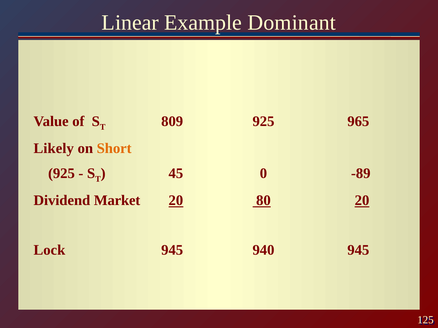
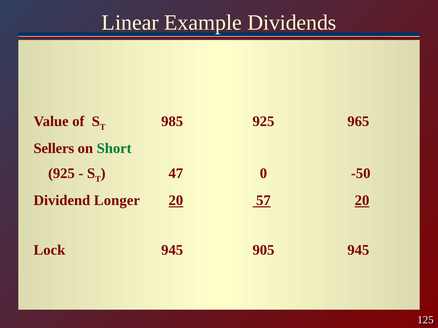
Dominant: Dominant -> Dividends (292, 23)
809: 809 -> 985 (172, 121)
Likely: Likely -> Sellers (54, 149)
Short colour: orange -> green (114, 149)
45: 45 -> 47 (176, 173)
-89: -89 -> -50 (361, 173)
Market: Market -> Longer (117, 201)
80: 80 -> 57 (263, 201)
940: 940 -> 905 (263, 250)
